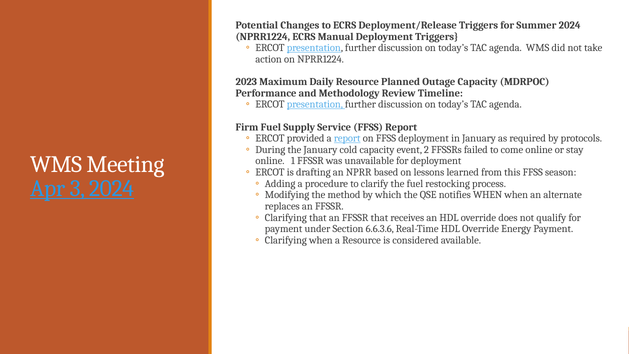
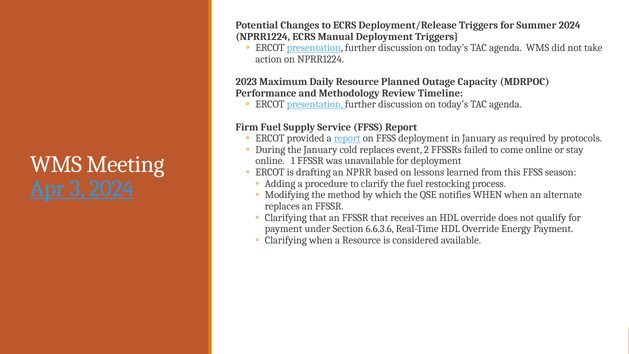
cold capacity: capacity -> replaces (377, 150)
